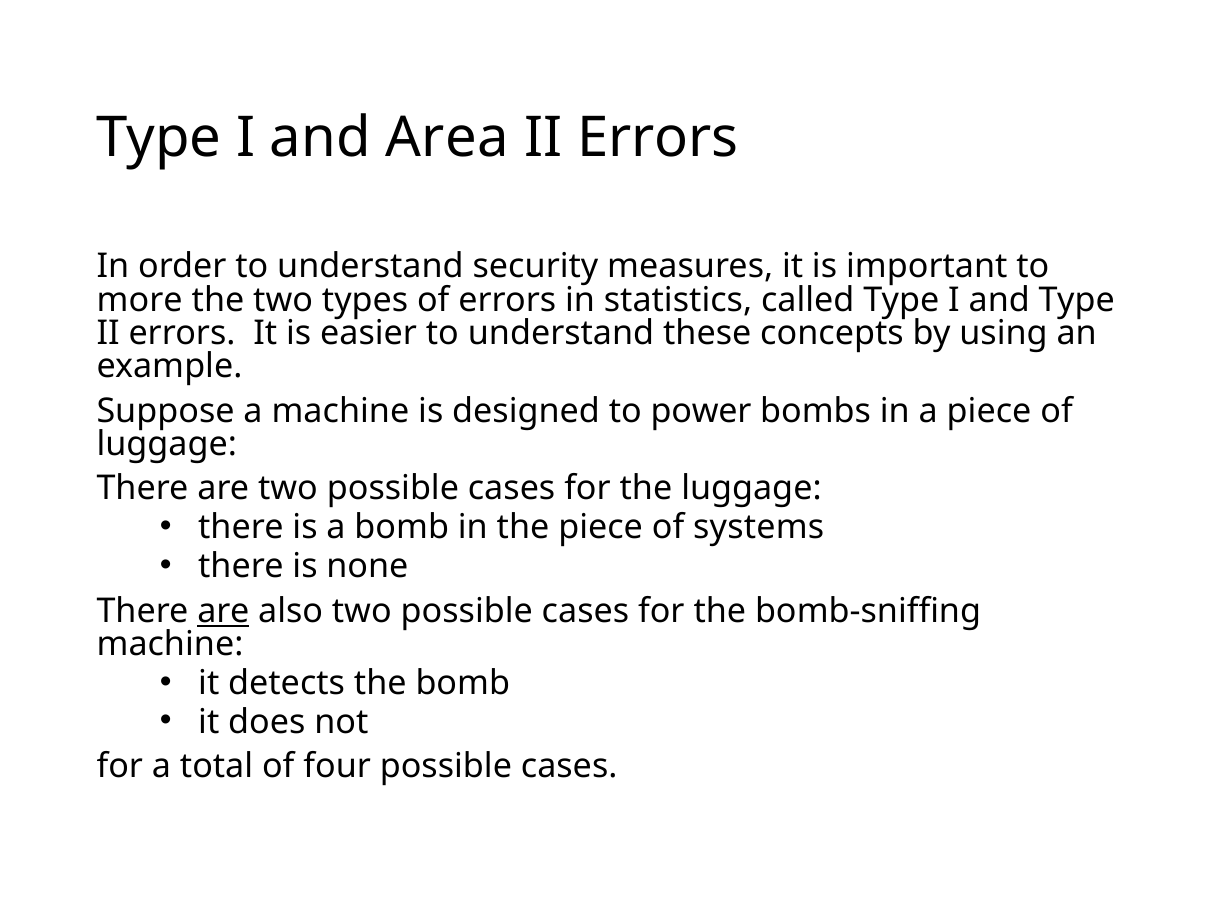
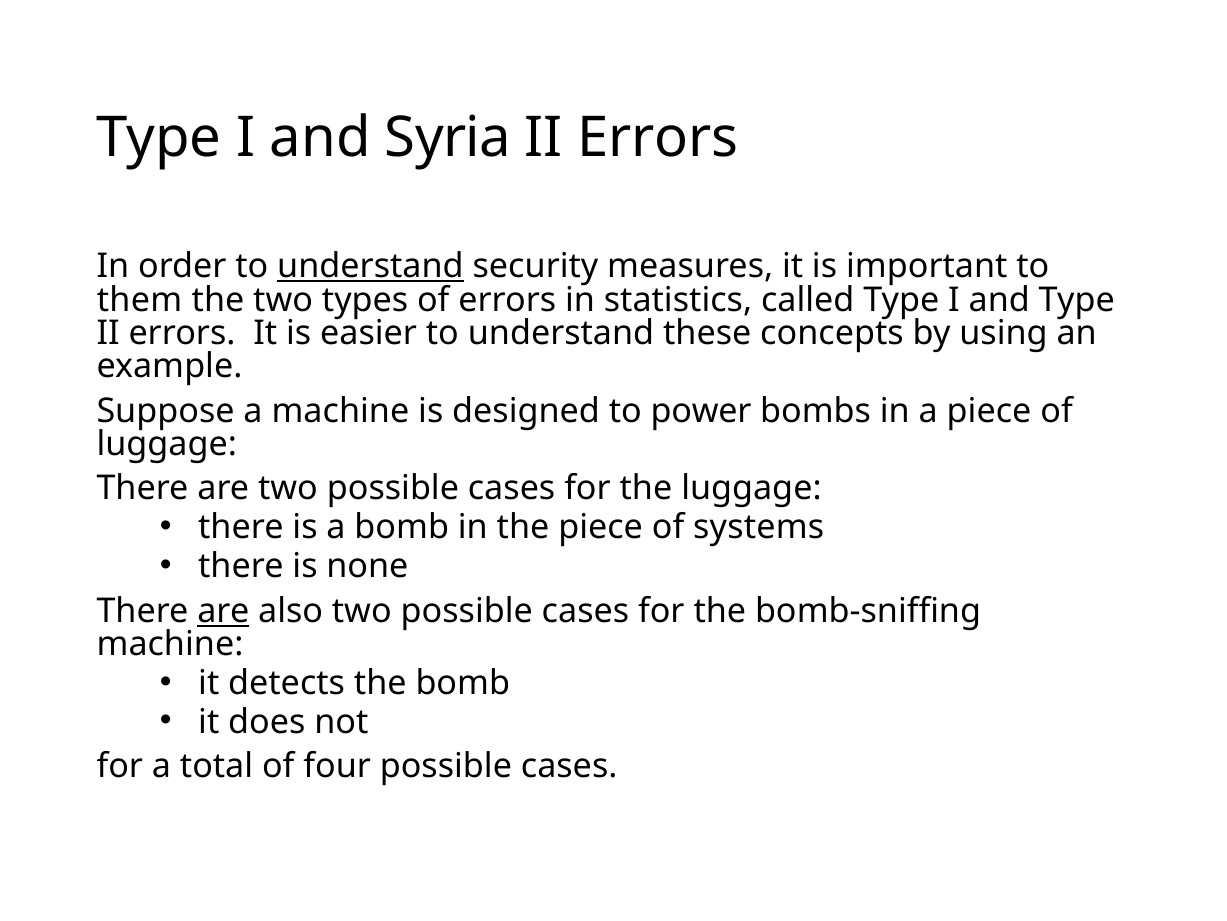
Area: Area -> Syria (448, 138)
understand underline: none -> present (370, 266)
more: more -> them (140, 300)
